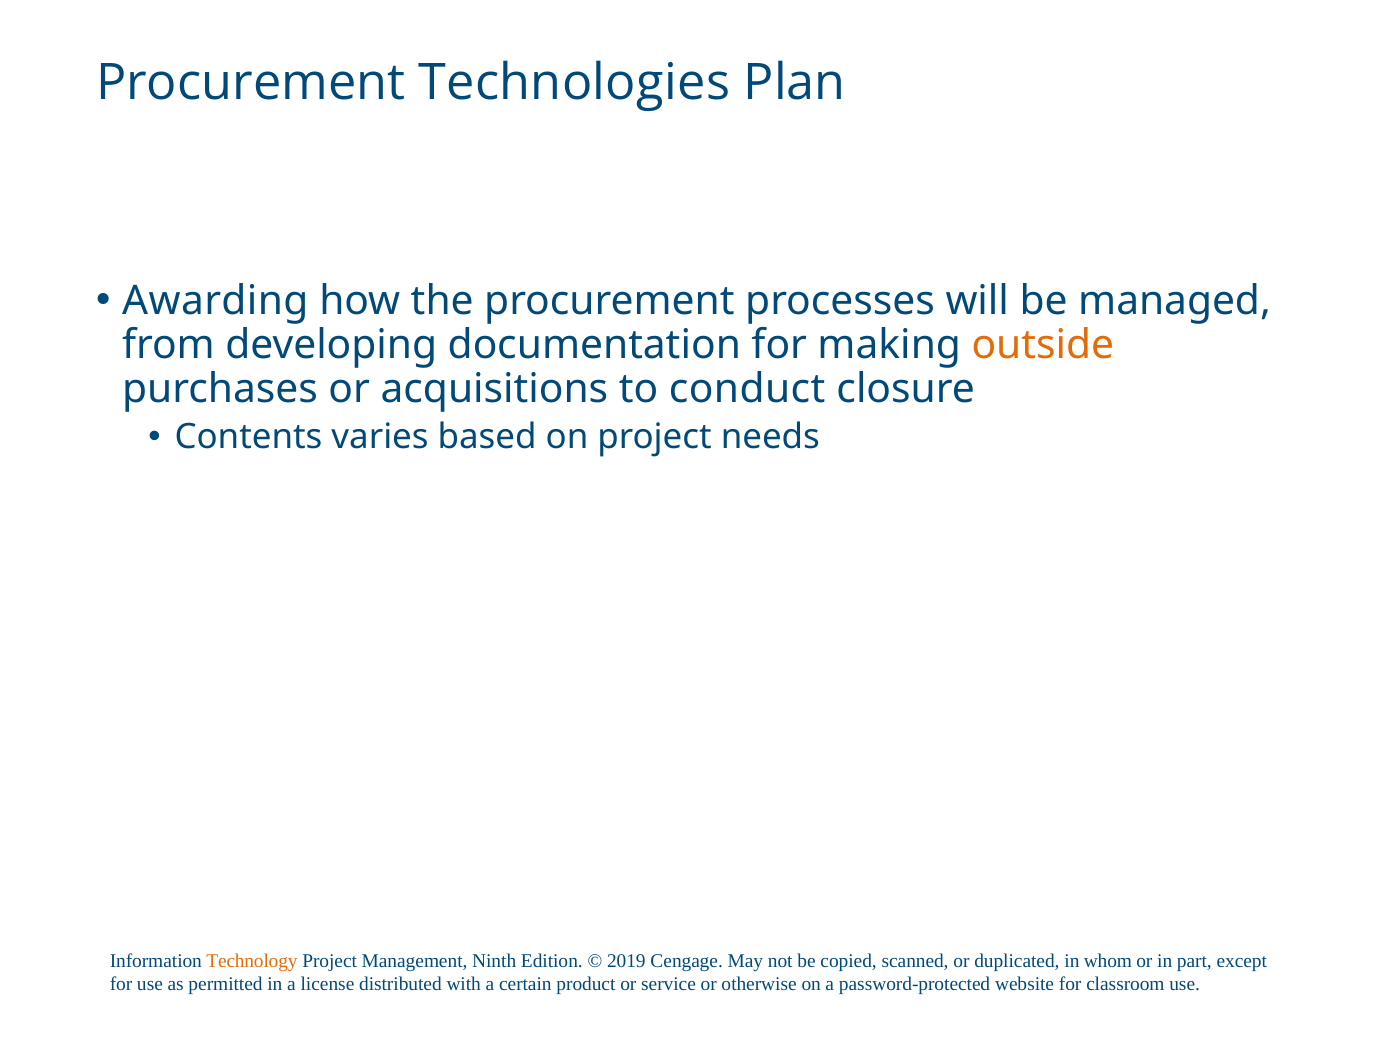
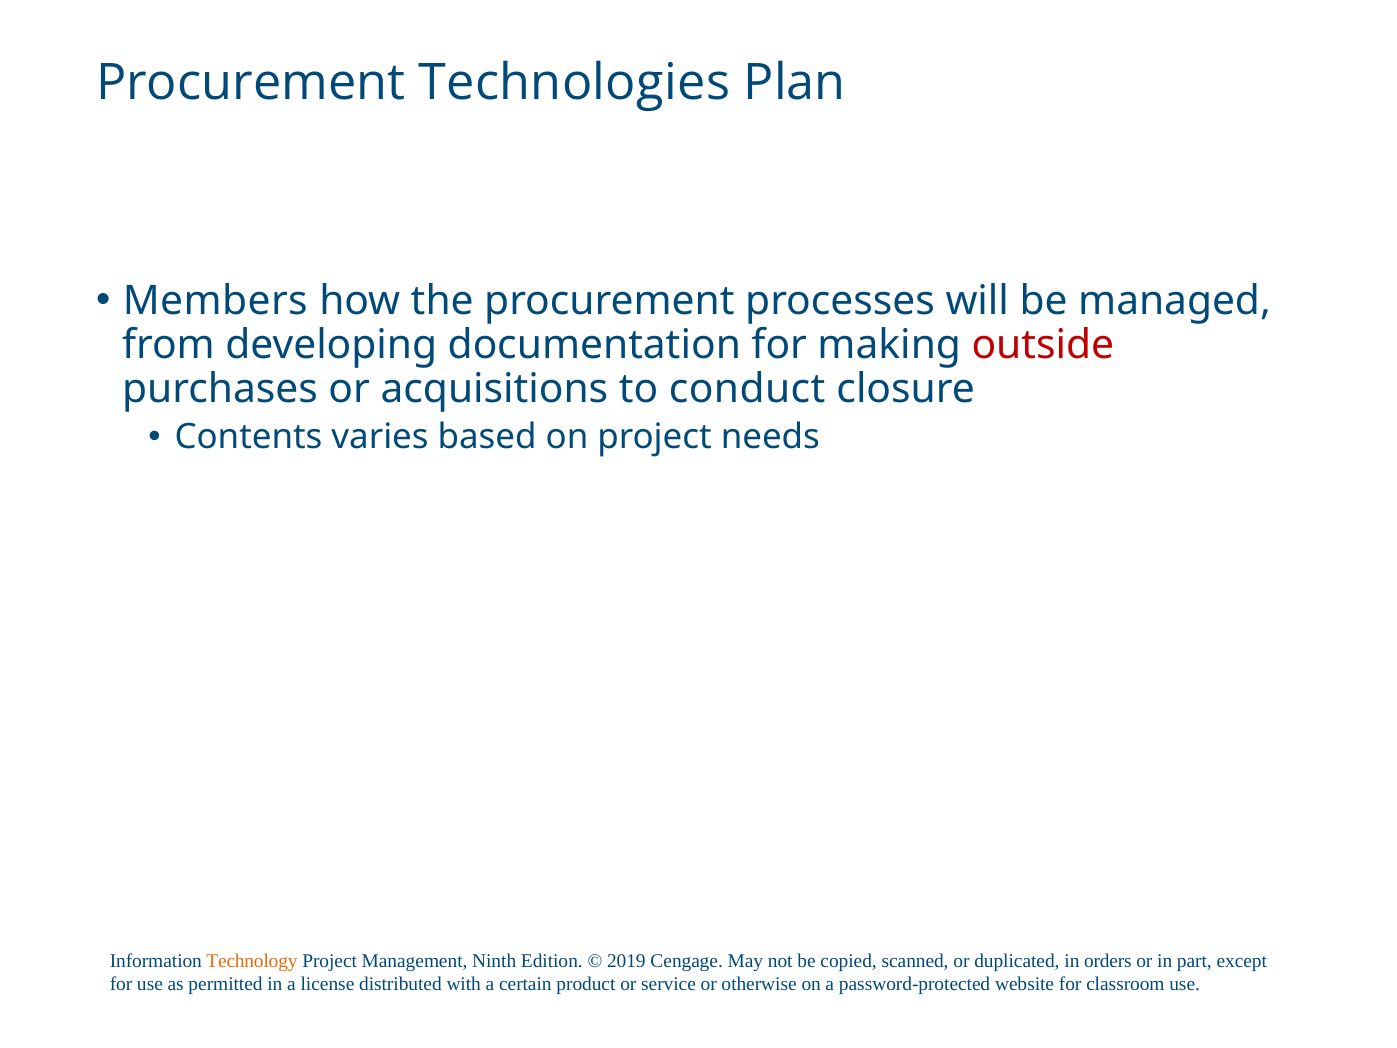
Awarding: Awarding -> Members (215, 301)
outside colour: orange -> red (1043, 345)
whom: whom -> orders (1108, 960)
